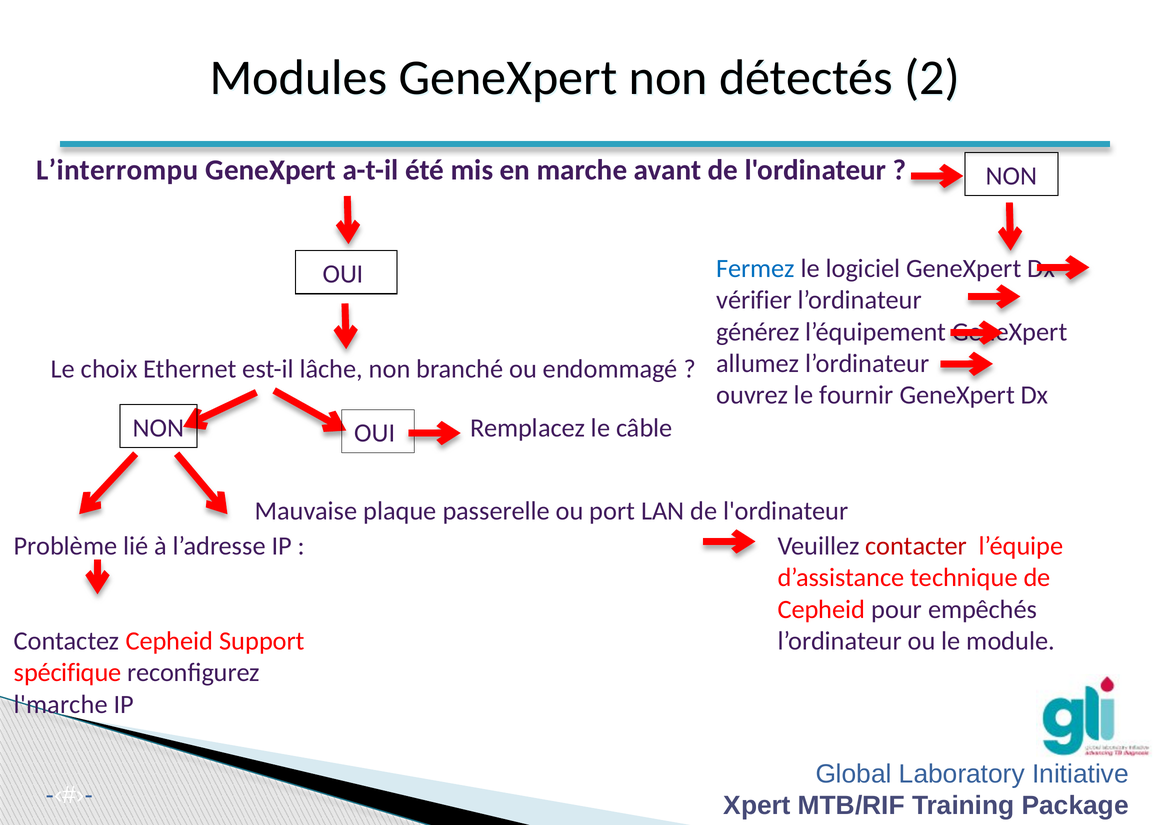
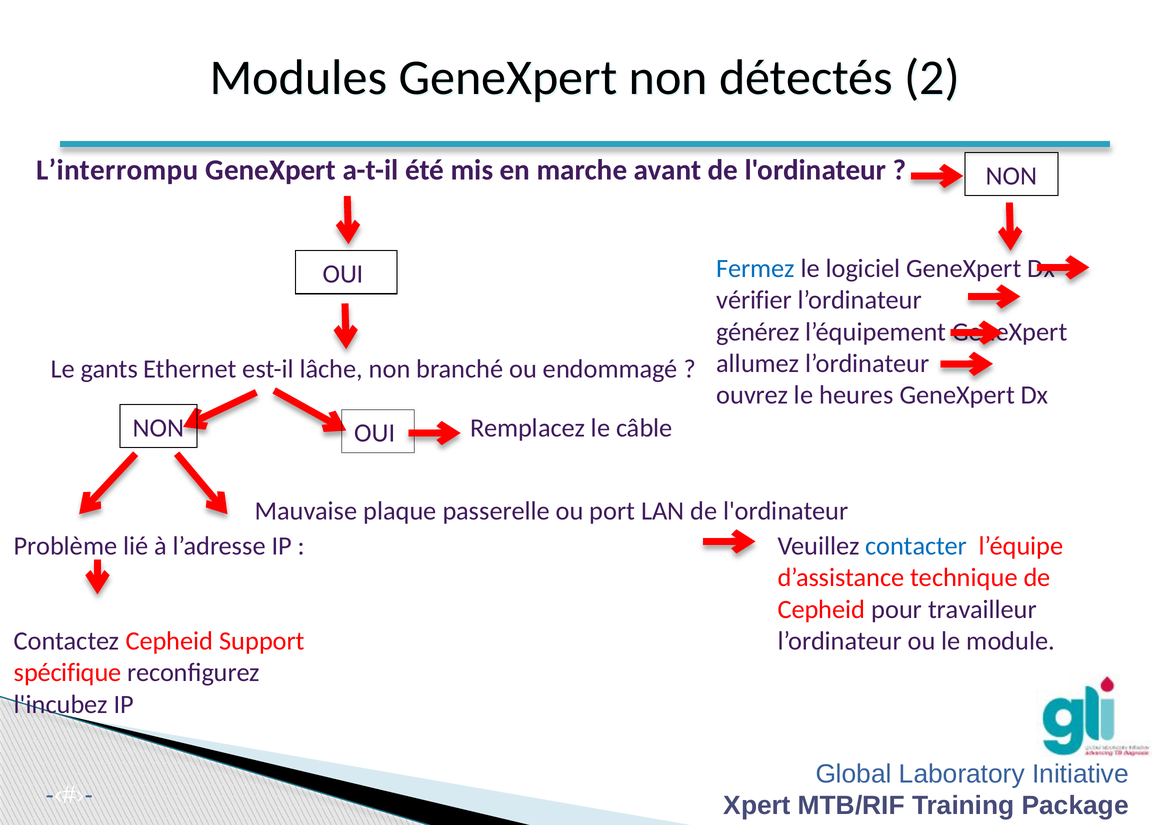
choix: choix -> gants (109, 369)
fournir: fournir -> heures (856, 396)
contacter colour: red -> blue (916, 547)
empêchés: empêchés -> travailleur (983, 610)
l'marche: l'marche -> l'incubez (61, 705)
